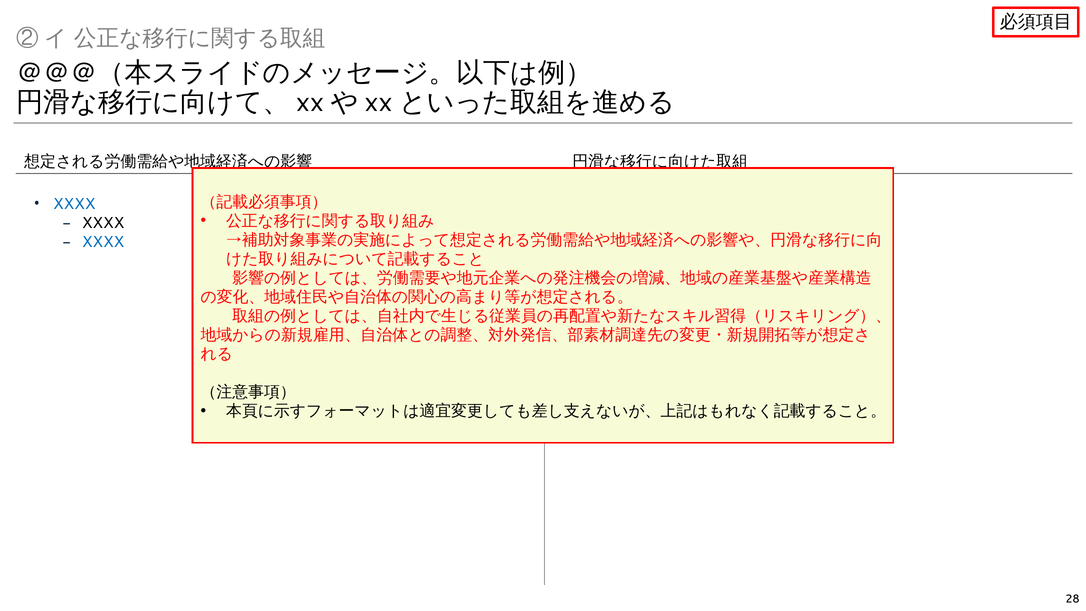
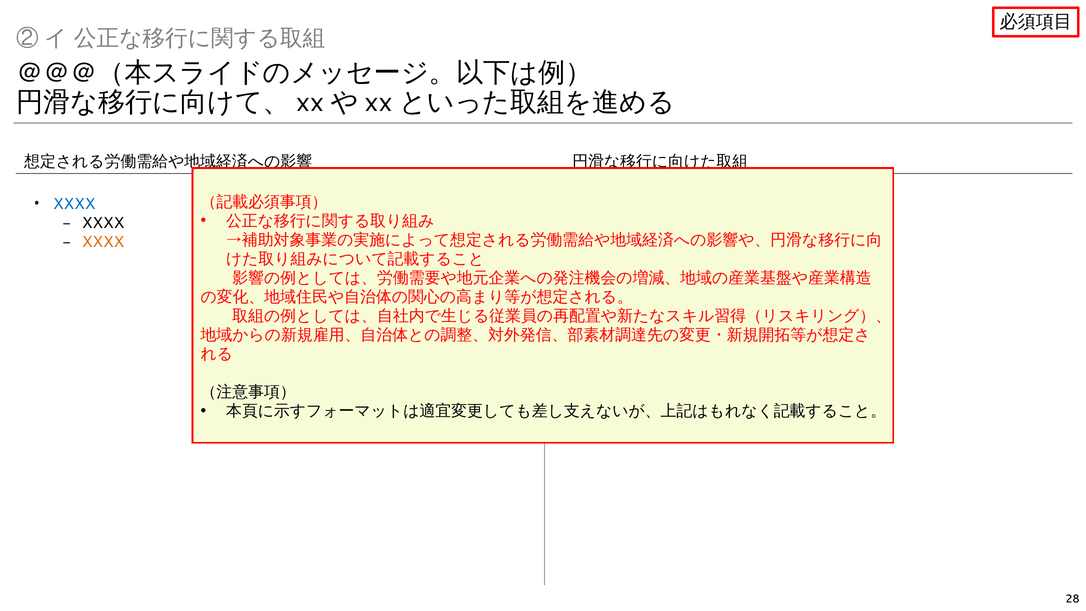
XXXX colour: blue -> orange (103, 242)
